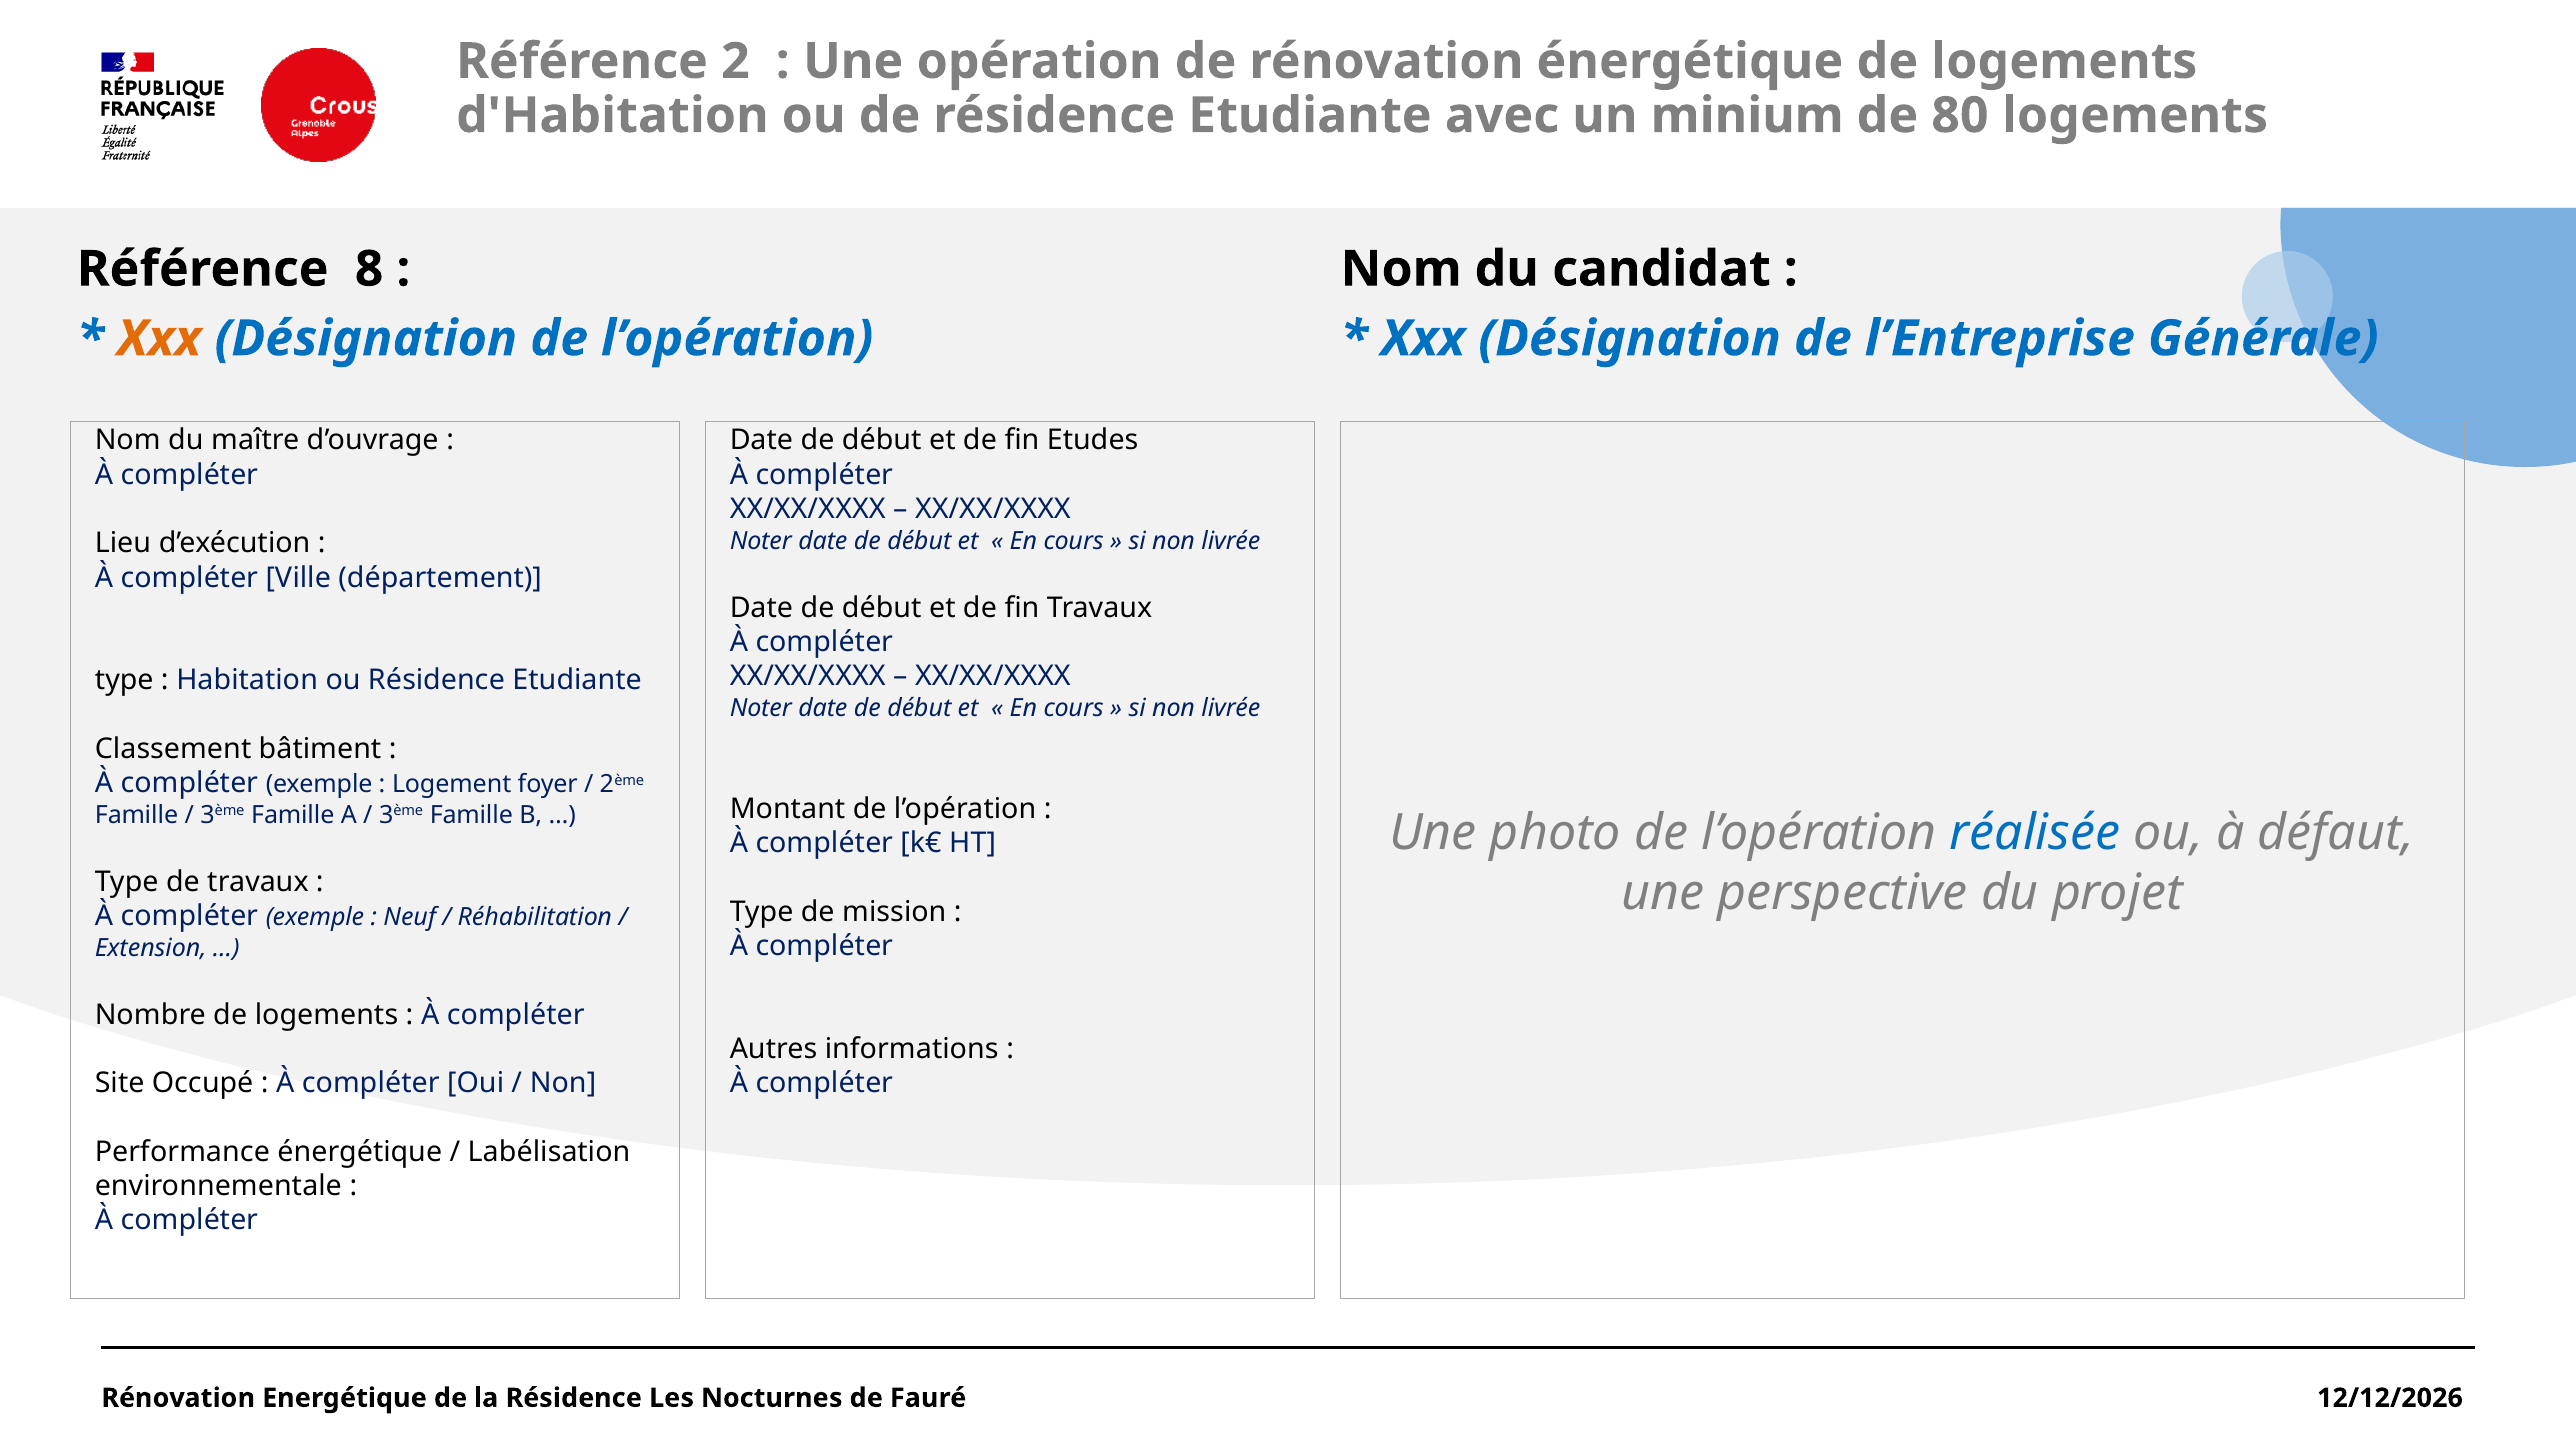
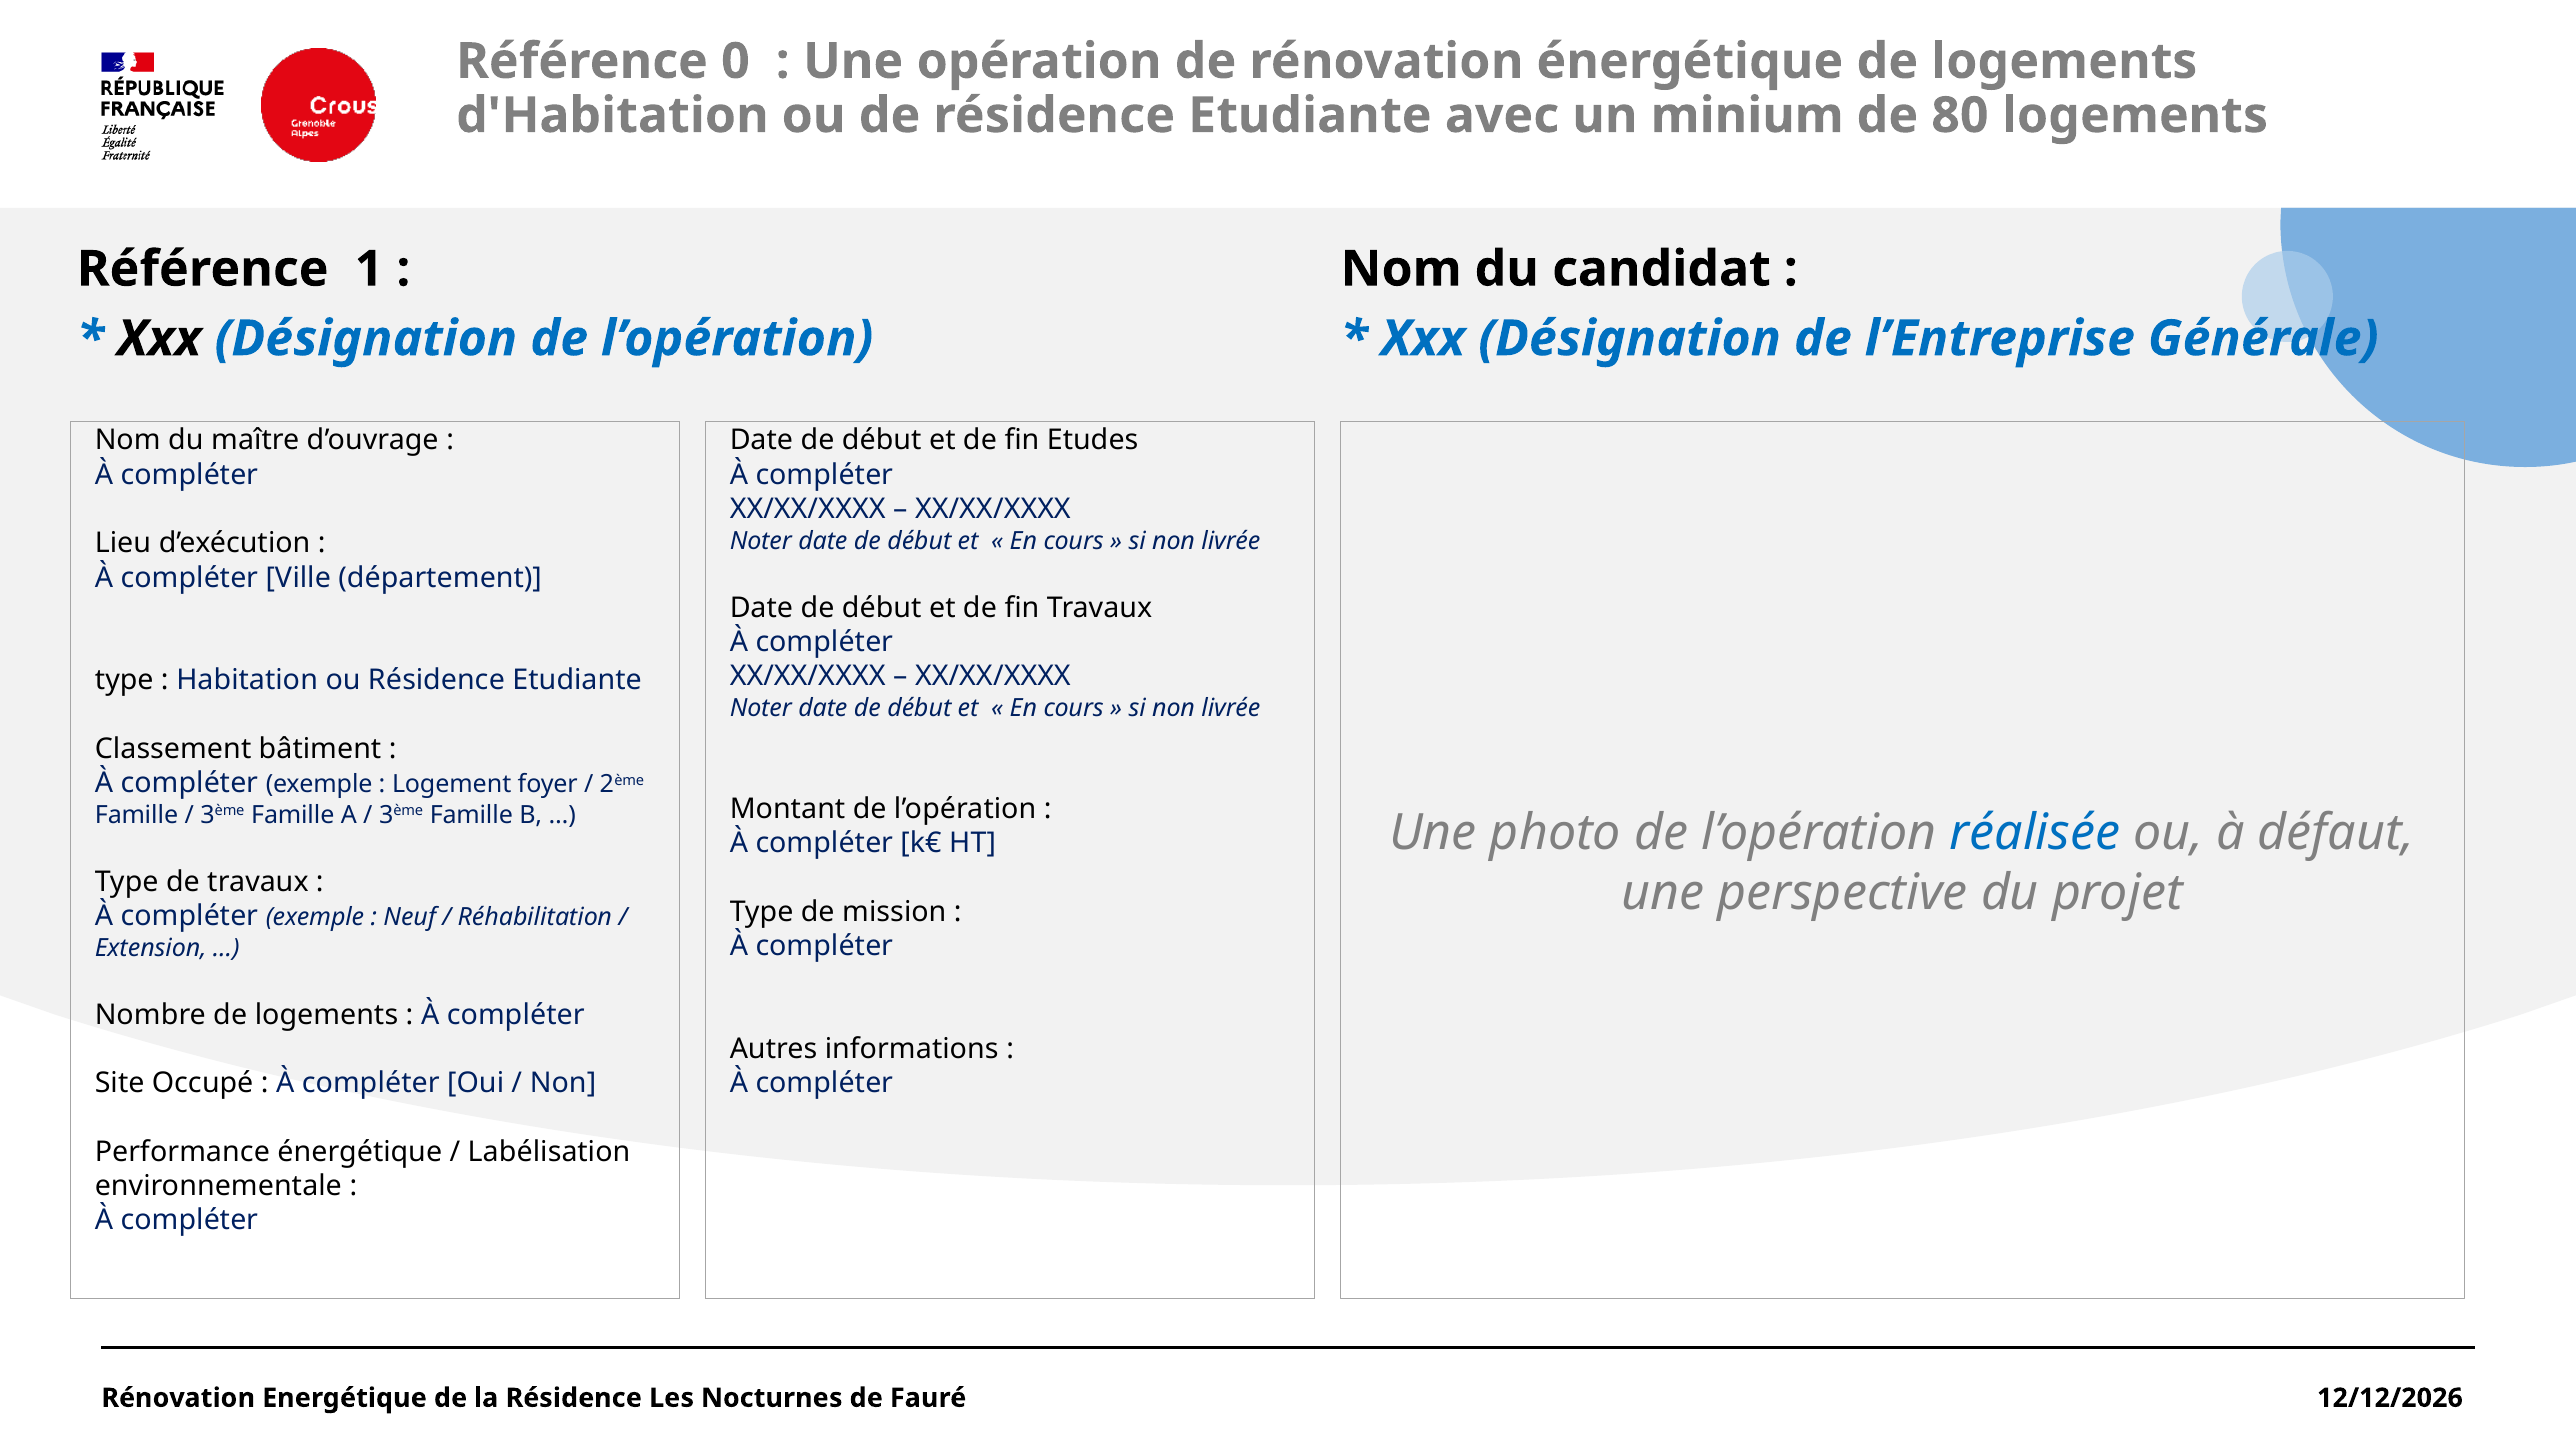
2: 2 -> 0 (735, 61)
8: 8 -> 1 (369, 269)
Xxx colour: orange -> black (159, 339)
